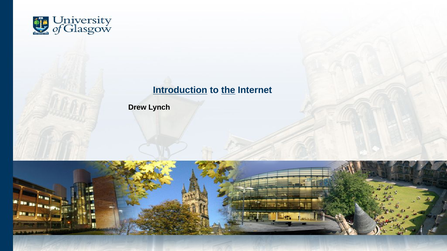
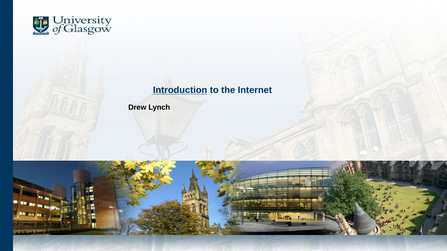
the underline: present -> none (228, 90)
